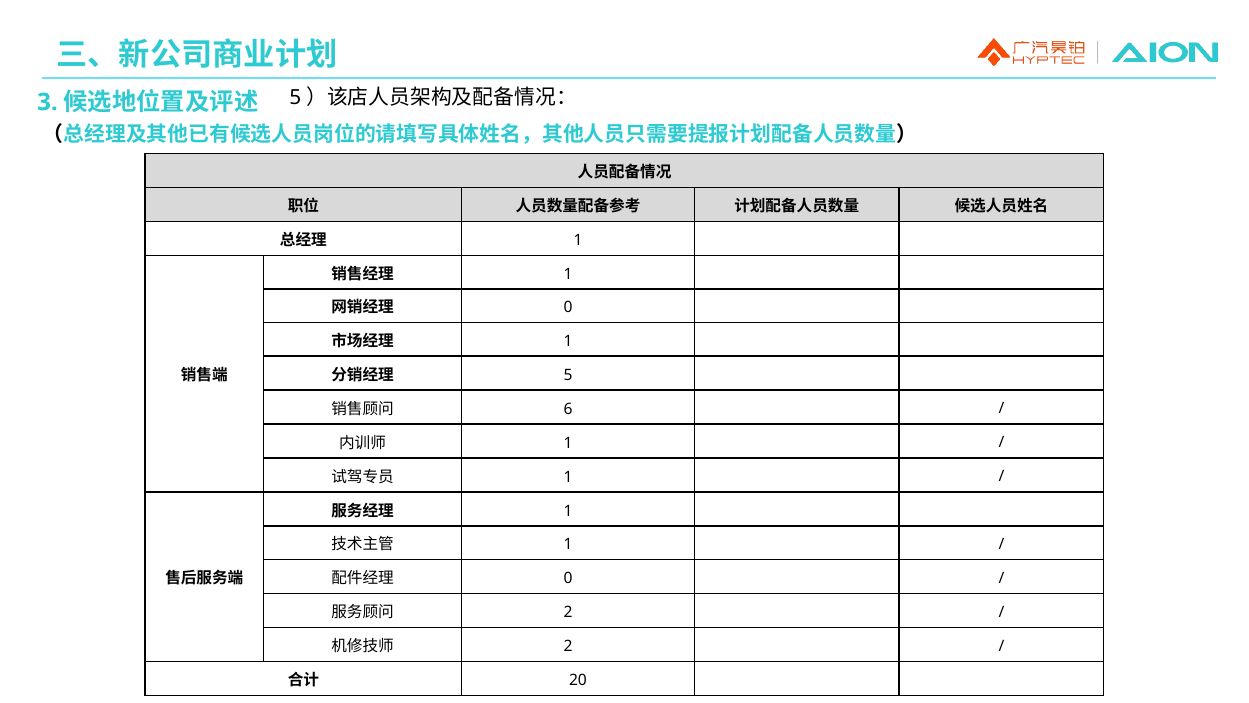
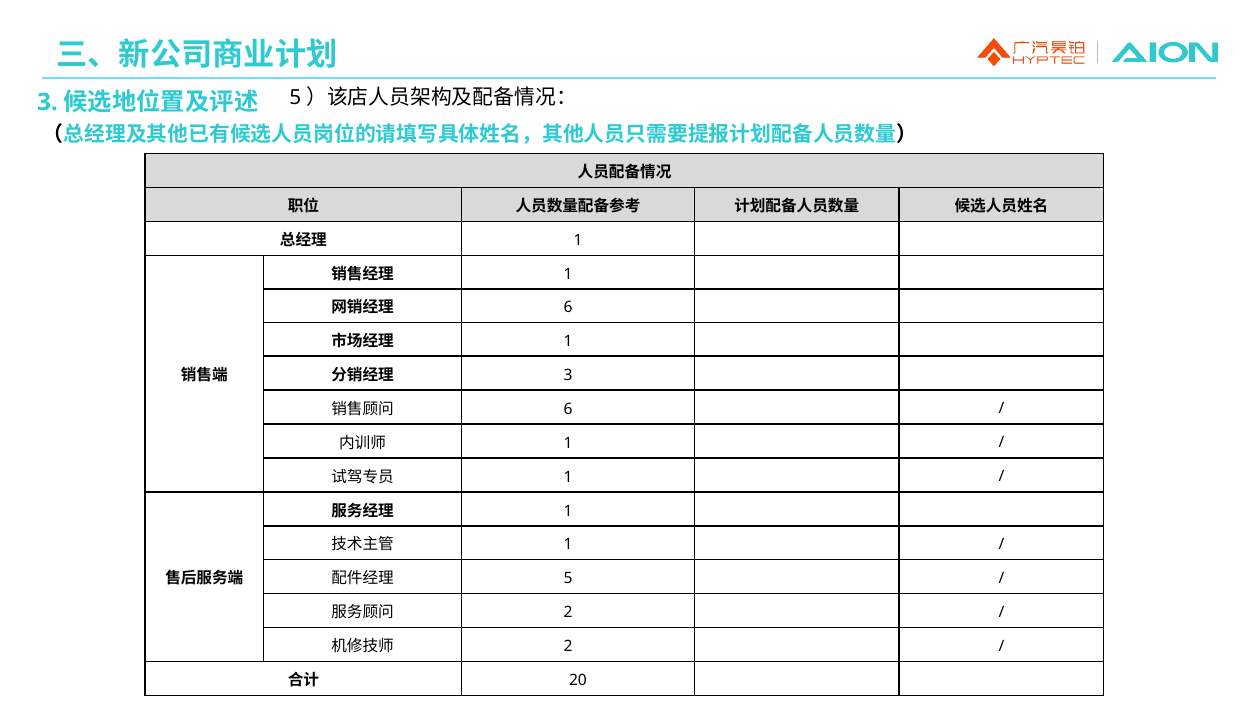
0: 0 -> 6 (568, 308)
5: 5 -> 3 (568, 375)
0: 0 -> 5 (568, 578)
